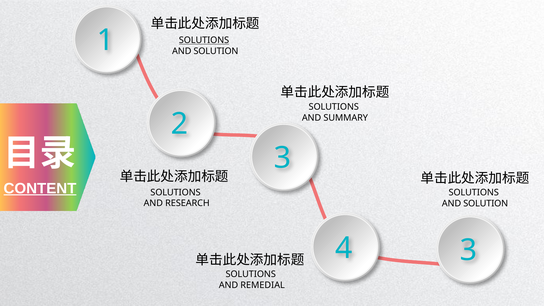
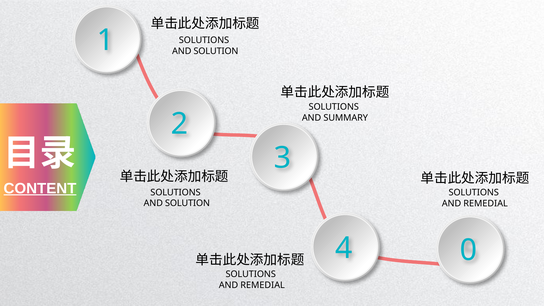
SOLUTIONS underline: present -> none (204, 40)
RESEARCH: RESEARCH -> SOLUTION (187, 203)
SOLUTION: SOLUTION -> REMEDIAL (486, 204)
4 3: 3 -> 0 (469, 250)
